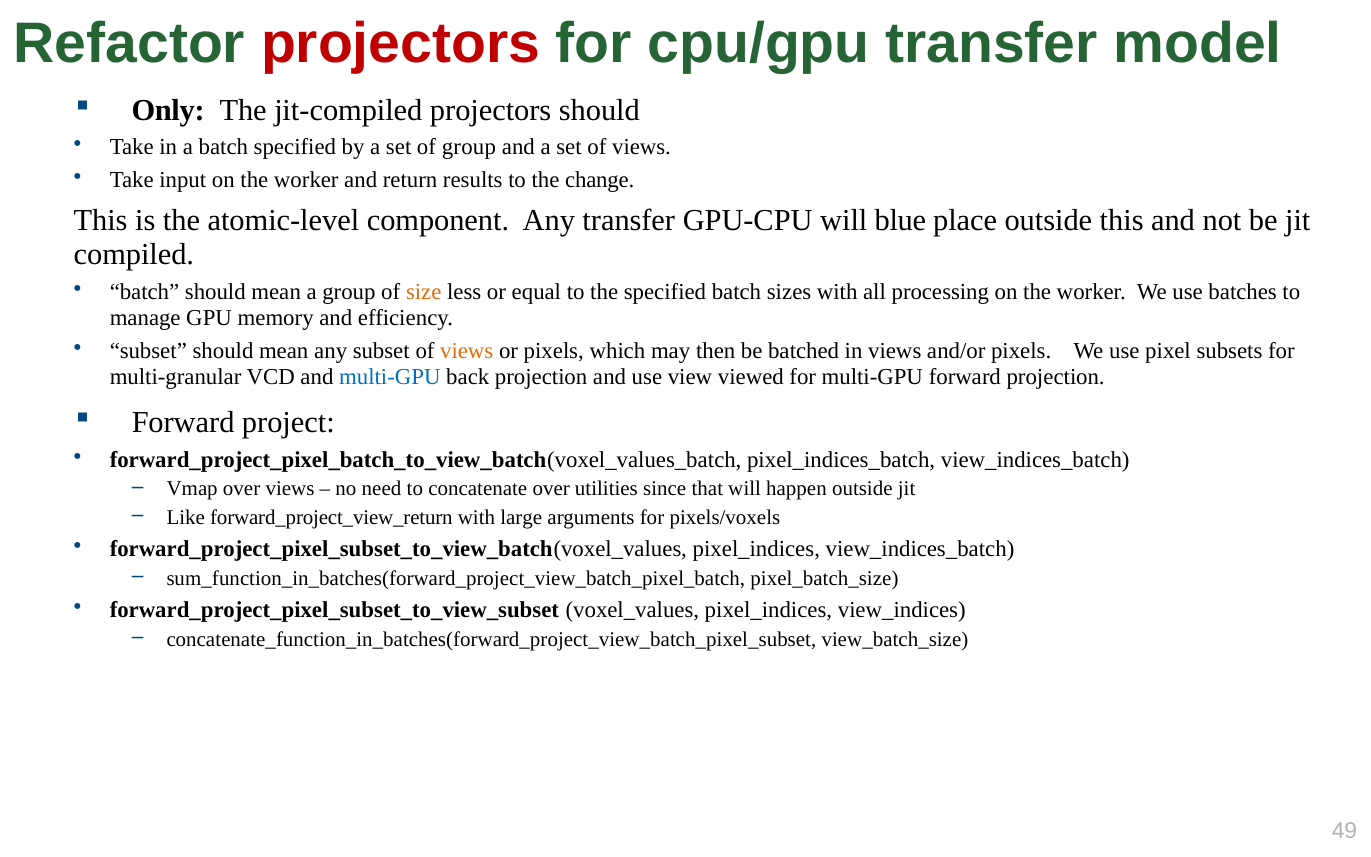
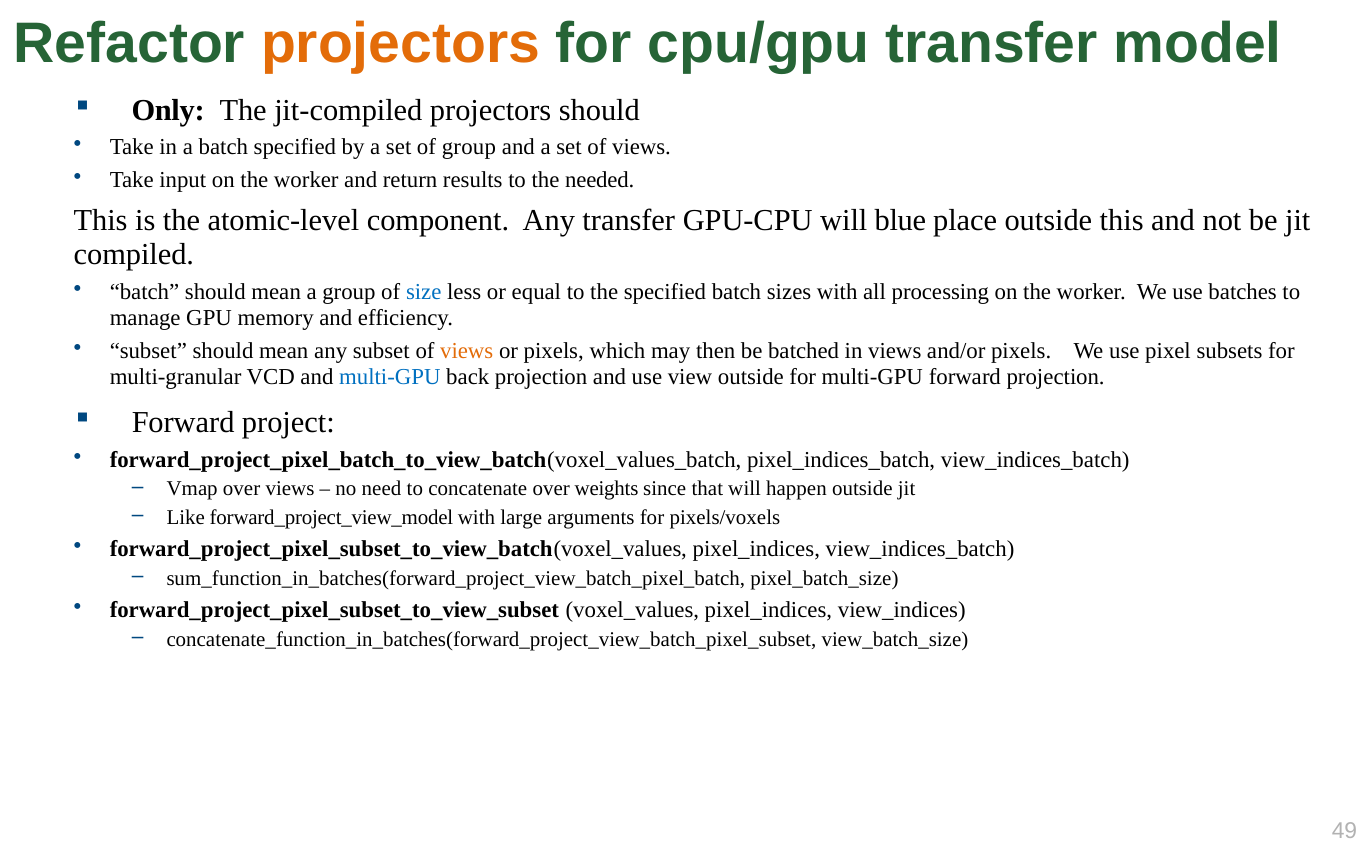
projectors colour: red -> orange (401, 43)
change: change -> needed (600, 180)
size colour: orange -> blue (424, 292)
view viewed: viewed -> outside (751, 377)
utilities: utilities -> weights (607, 489)
forward_project_view_return: forward_project_view_return -> forward_project_view_model (331, 517)
